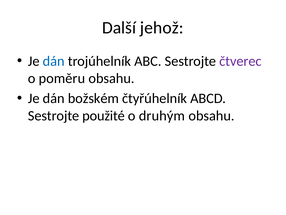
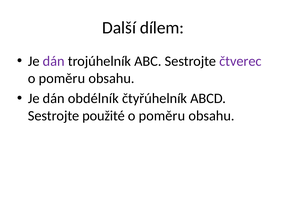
jehož: jehož -> dílem (162, 28)
dán colour: blue -> purple (54, 61)
božském: božském -> obdélník (93, 98)
druhým: druhým -> poměru (162, 115)
